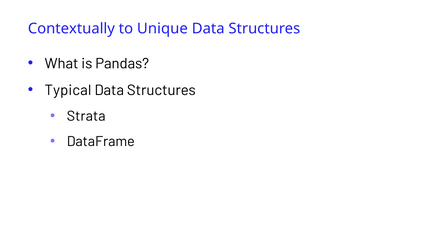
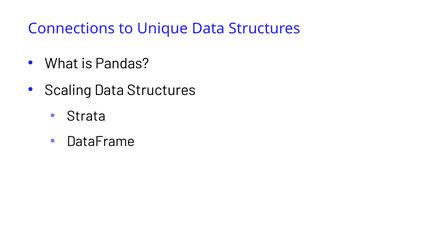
Contextually: Contextually -> Connections (71, 29)
Typical: Typical -> Scaling (68, 90)
